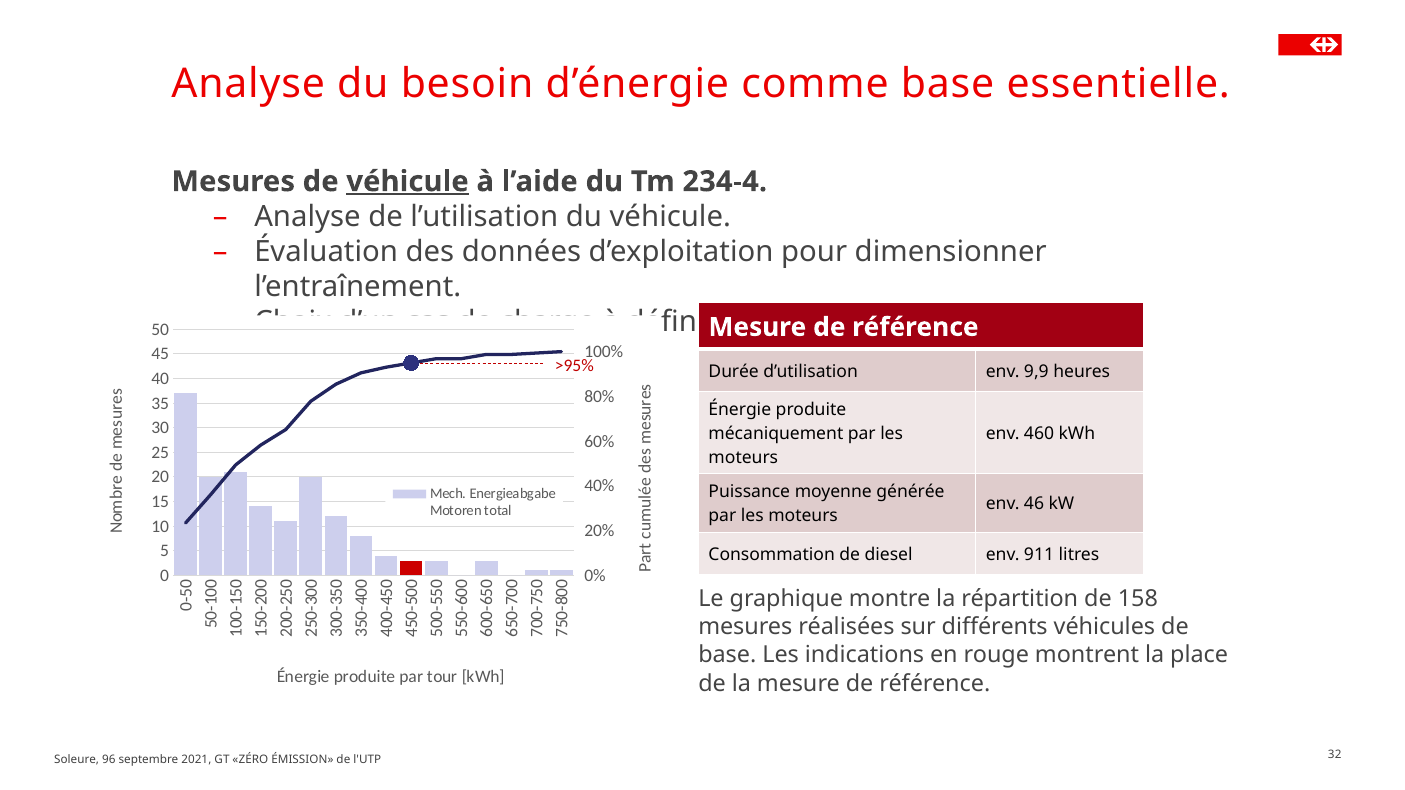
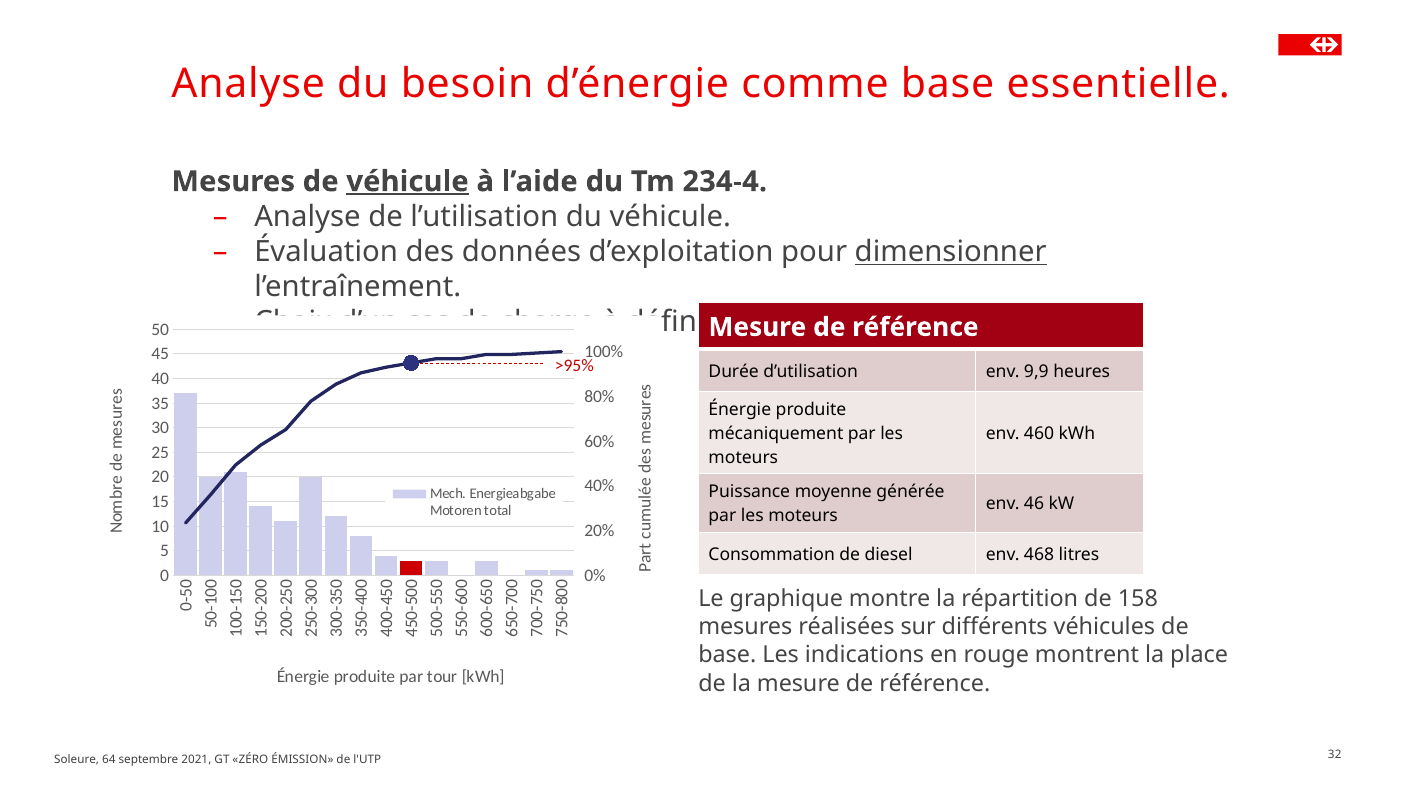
dimensionner underline: none -> present (951, 252)
911: 911 -> 468 (1039, 555)
96: 96 -> 64 (109, 760)
